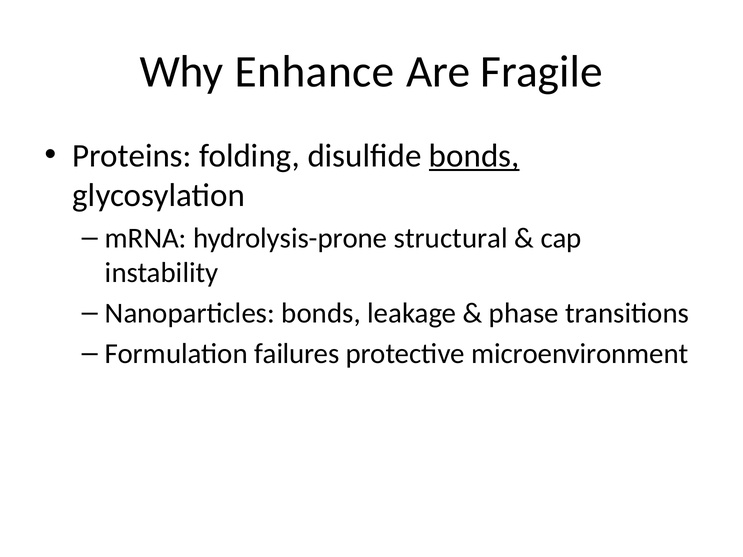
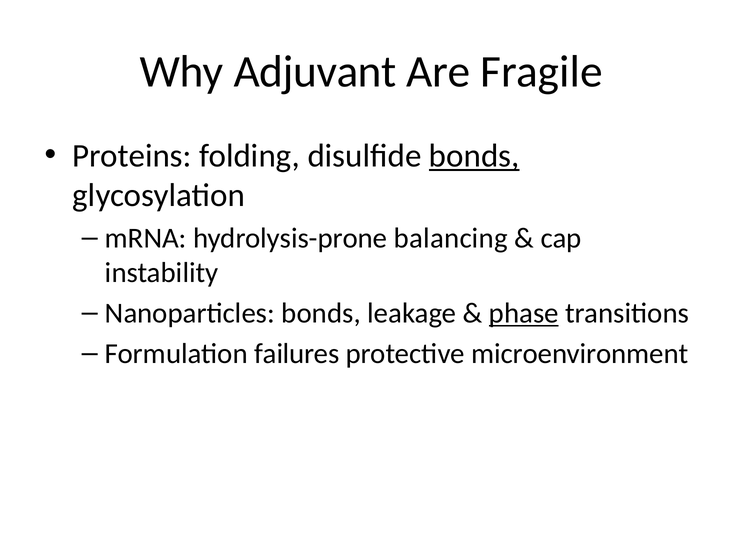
Enhance: Enhance -> Adjuvant (315, 72)
structural: structural -> balancing (451, 238)
phase underline: none -> present (524, 313)
